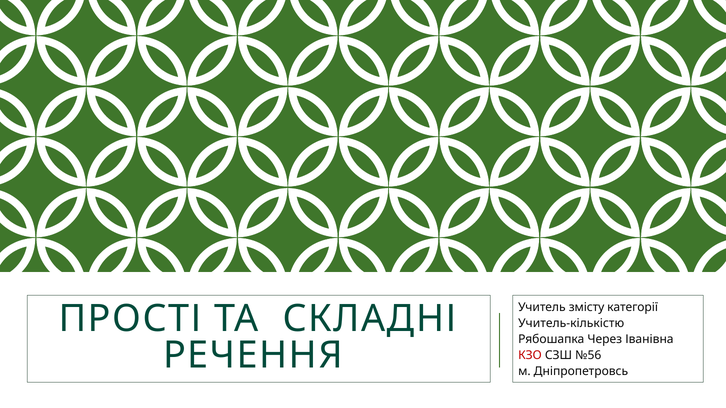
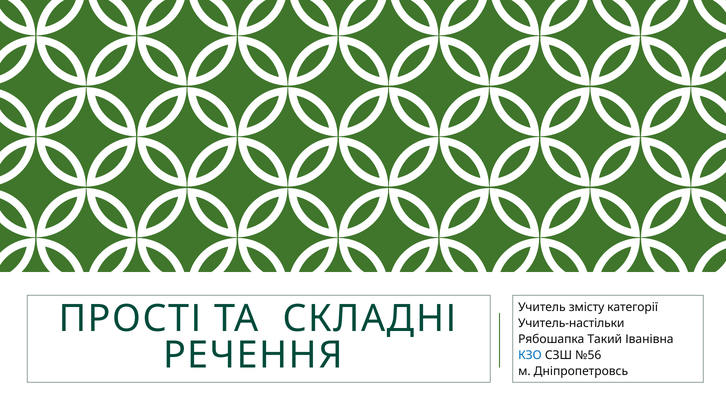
Учитель-кількістю: Учитель-кількістю -> Учитель-настільки (571, 324)
Через: Через -> Такий (605, 340)
КЗО colour: red -> blue (530, 356)
